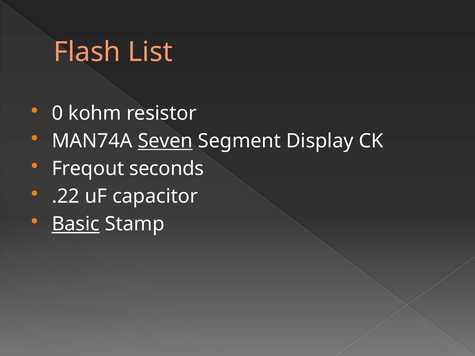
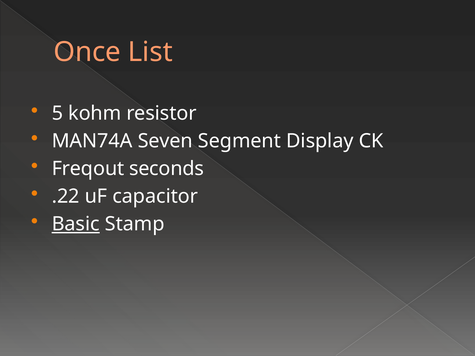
Flash: Flash -> Once (87, 52)
0: 0 -> 5 (57, 113)
Seven underline: present -> none (165, 141)
